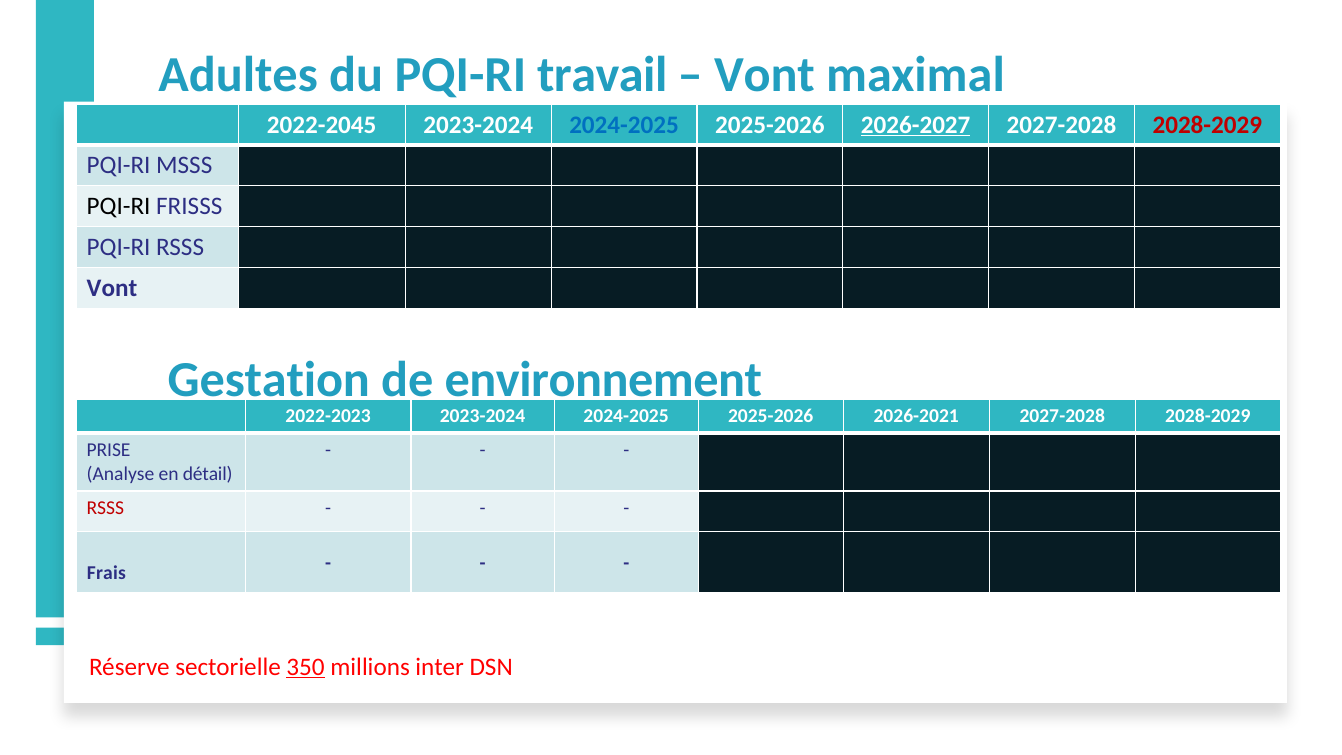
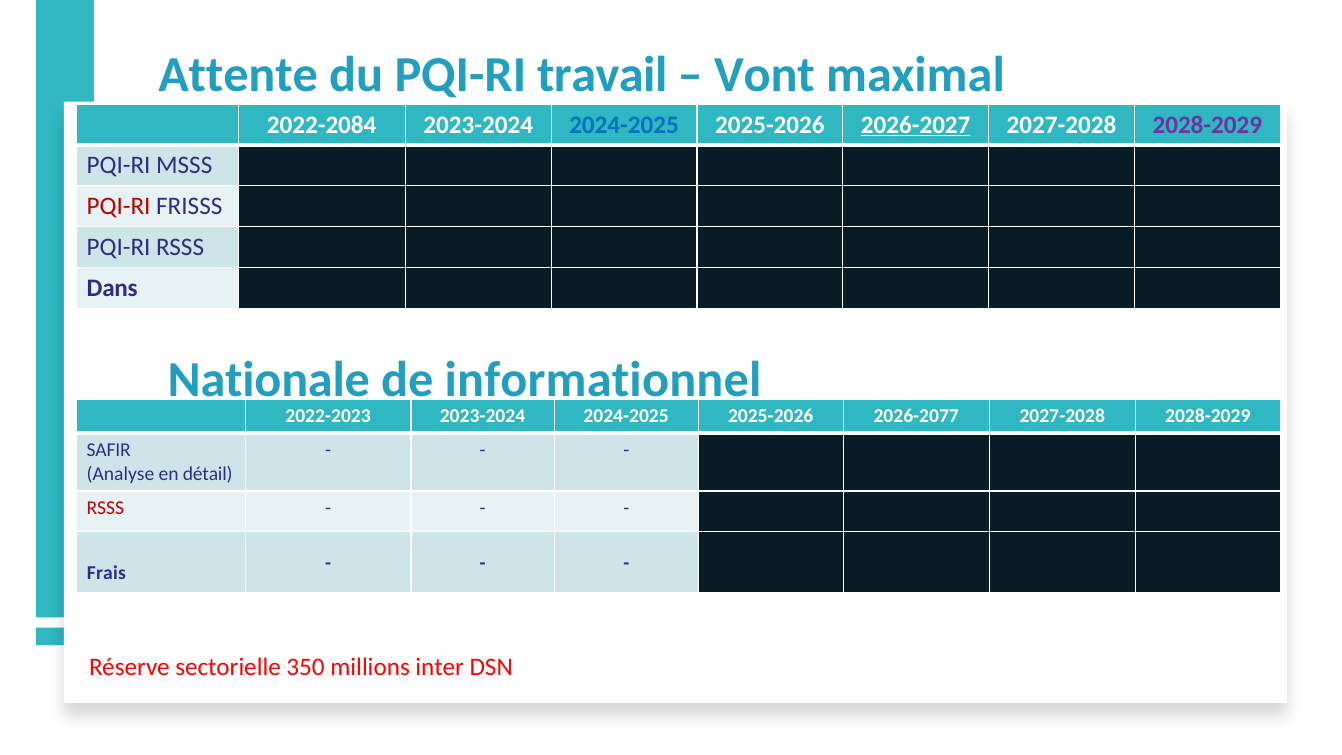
Adultes: Adultes -> Attente (238, 75)
2022-2045: 2022-2045 -> 2022-2084 (322, 125)
2028-2029 colour: red -> purple (1207, 125)
PQI-RI colour: black -> red (119, 206)
Vont: Vont -> Dans (112, 288)
Gestation: Gestation -> Nationale (269, 379)
environnement: environnement -> informationnel (603, 379)
2026-2021: 2026-2021 -> 2026-2077 (916, 416)
PRISE: PRISE -> SAFIR (109, 450)
350 underline: present -> none (306, 667)
